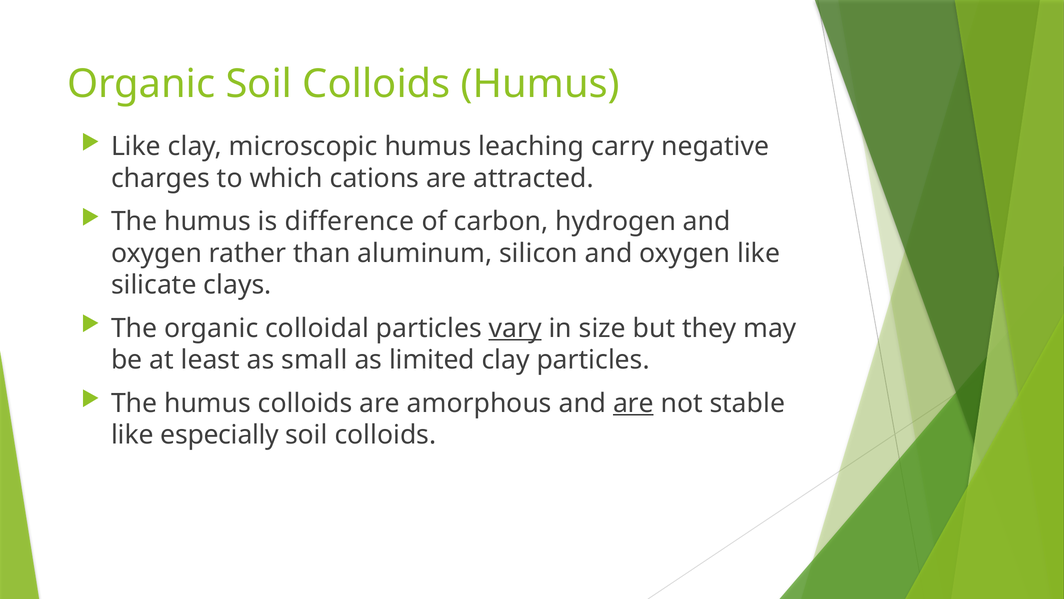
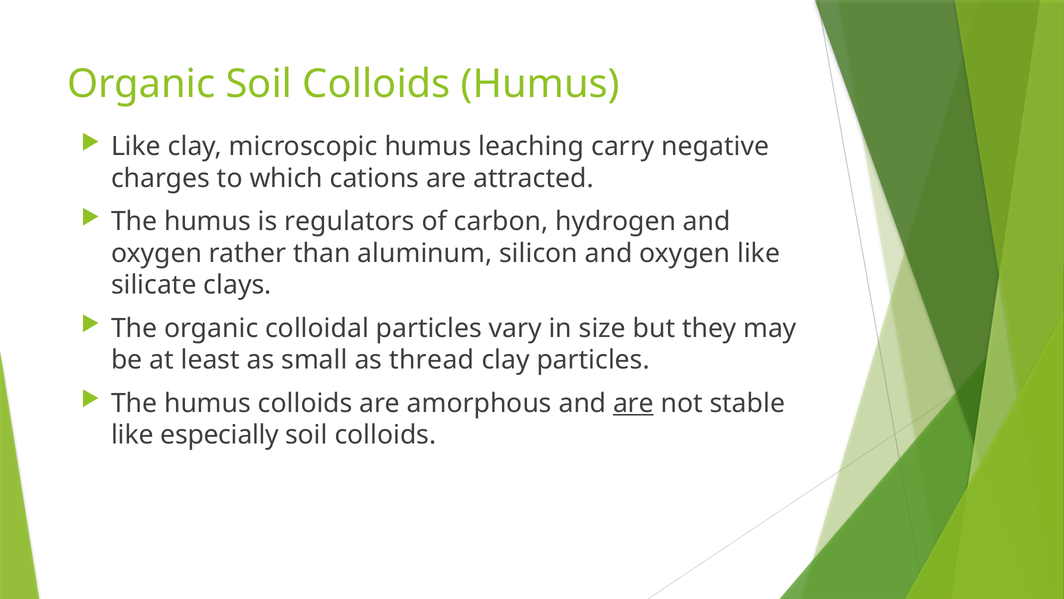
difference: difference -> regulators (350, 221)
vary underline: present -> none (515, 328)
limited: limited -> thread (432, 360)
